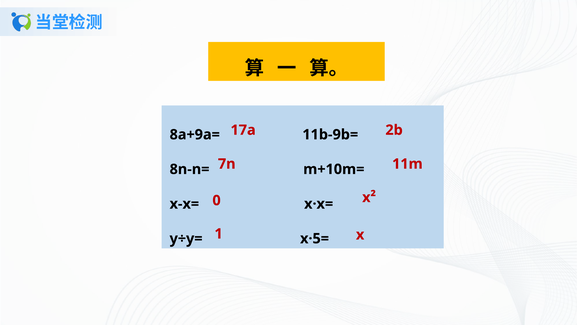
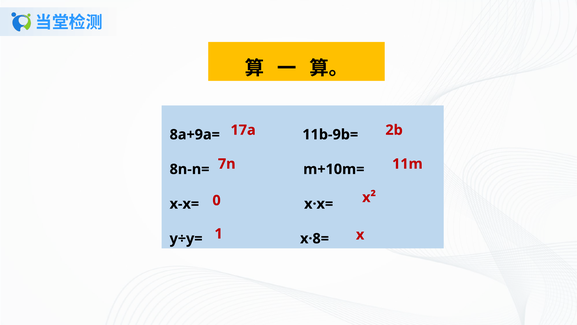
x·5=: x·5= -> x·8= (315, 238)
